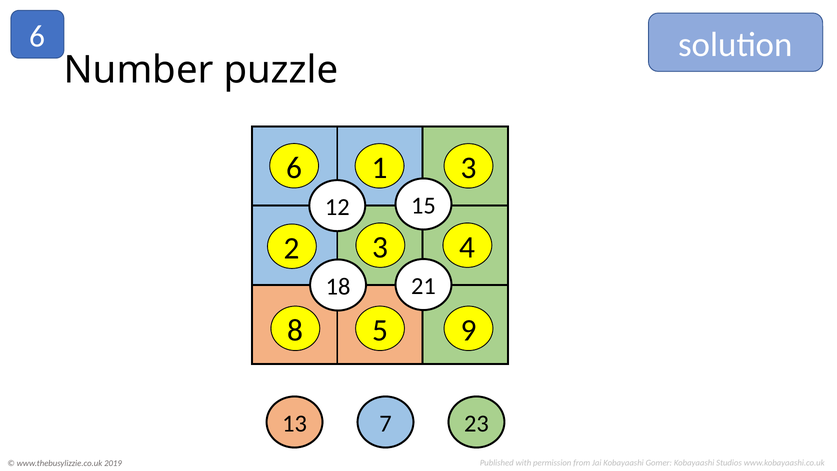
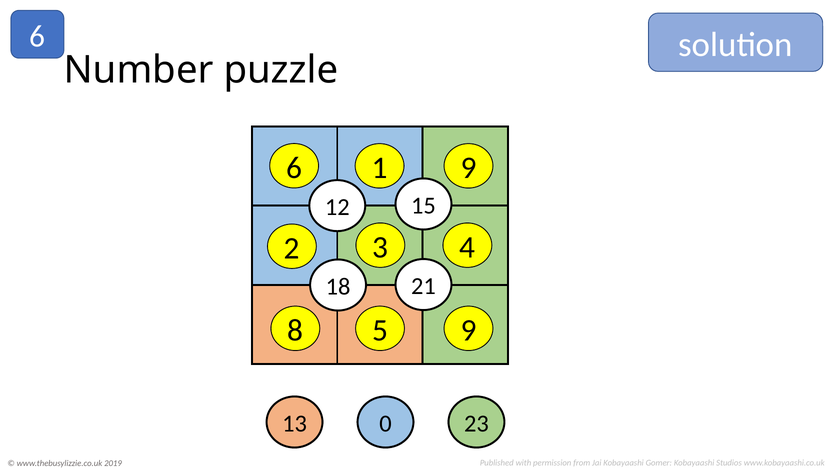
6 3: 3 -> 9 (468, 168)
7: 7 -> 0 (385, 424)
